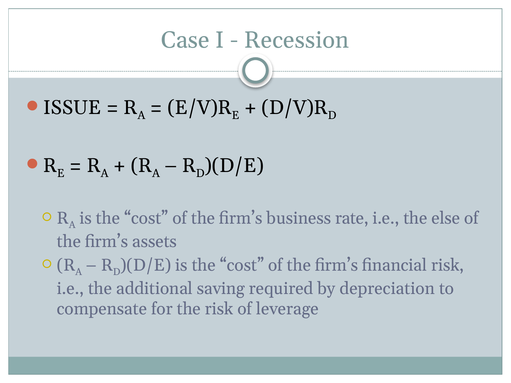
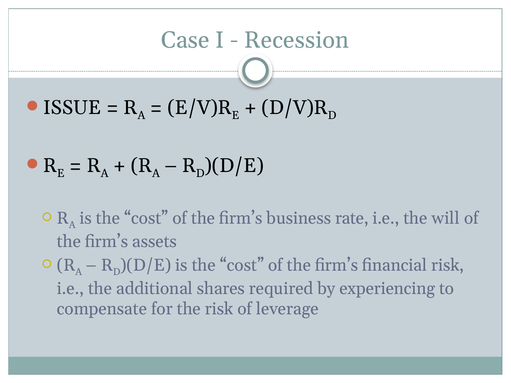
else: else -> will (446, 218)
saving: saving -> shares (221, 289)
depreciation: depreciation -> experiencing (387, 289)
